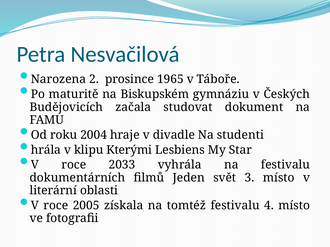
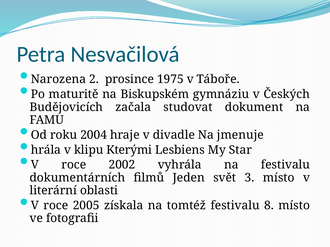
1965: 1965 -> 1975 (170, 79)
studenti: studenti -> jmenuje (240, 135)
2033: 2033 -> 2002 (122, 165)
4: 4 -> 8 (269, 206)
